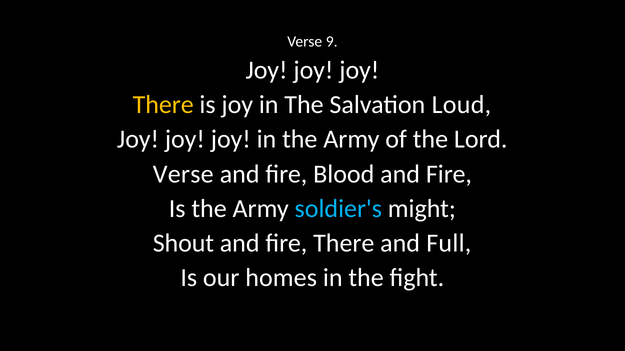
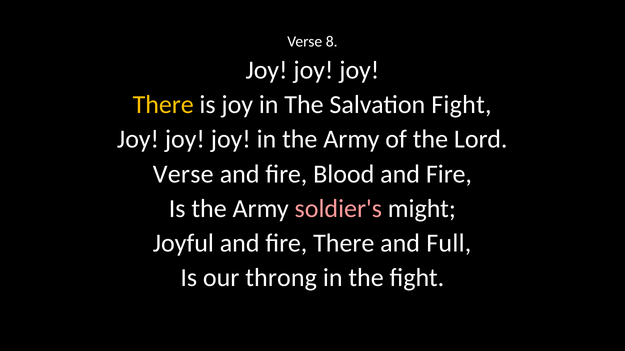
9: 9 -> 8 (332, 41)
Salvation Loud: Loud -> Fight (461, 105)
soldier's colour: light blue -> pink (338, 209)
Shout: Shout -> Joyful (183, 244)
homes: homes -> throng (281, 278)
